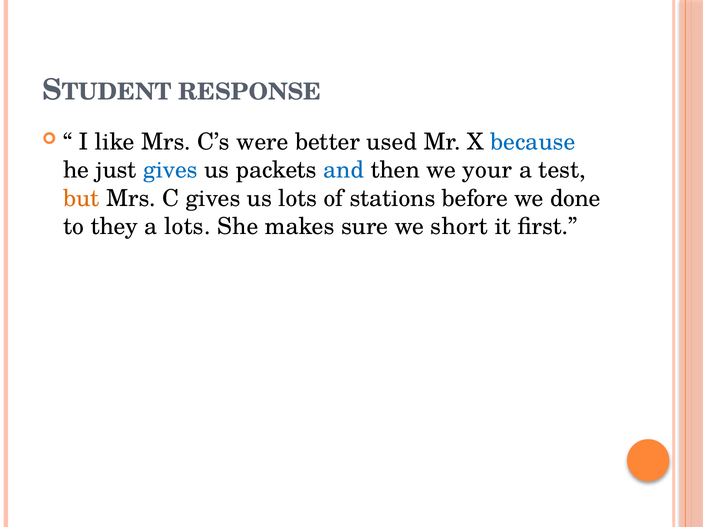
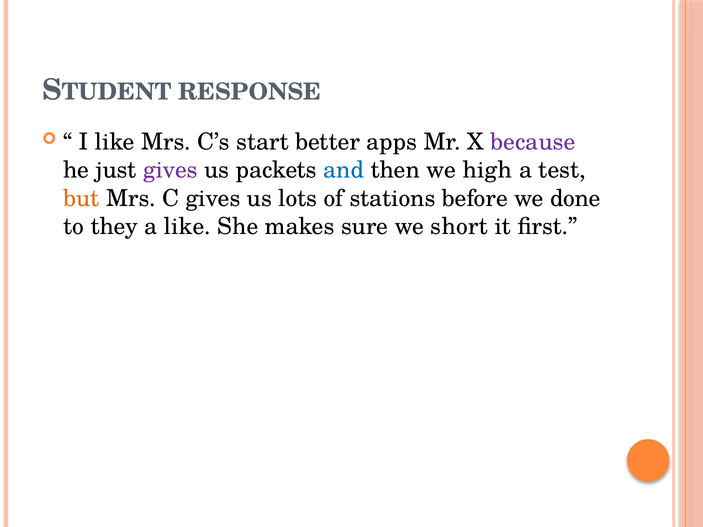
were: were -> start (262, 142)
used: used -> apps (392, 142)
because colour: blue -> purple (533, 142)
gives colour: blue -> purple (170, 170)
your: your -> high (487, 170)
a lots: lots -> like (187, 227)
